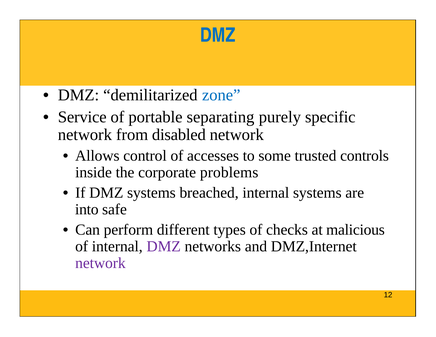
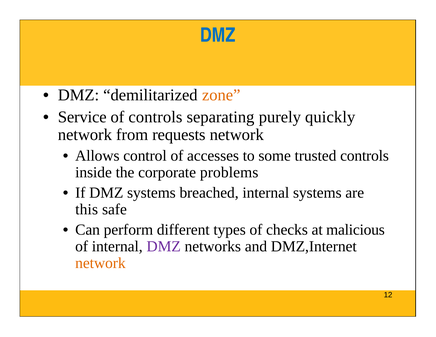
zone colour: blue -> orange (221, 95)
of portable: portable -> controls (155, 117)
specific: specific -> quickly (330, 117)
disabled: disabled -> requests (179, 135)
into: into -> this (87, 209)
network colour: purple -> orange (100, 263)
